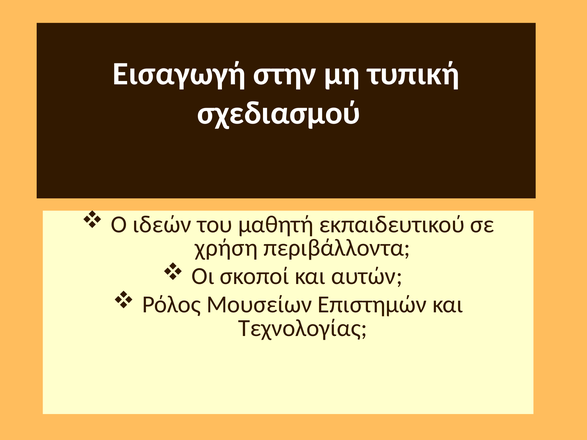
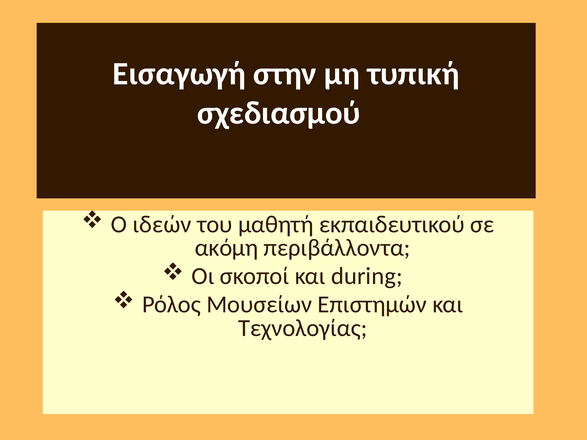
χρήση: χρήση -> ακόμη (227, 248)
αυτών: αυτών -> during (367, 276)
